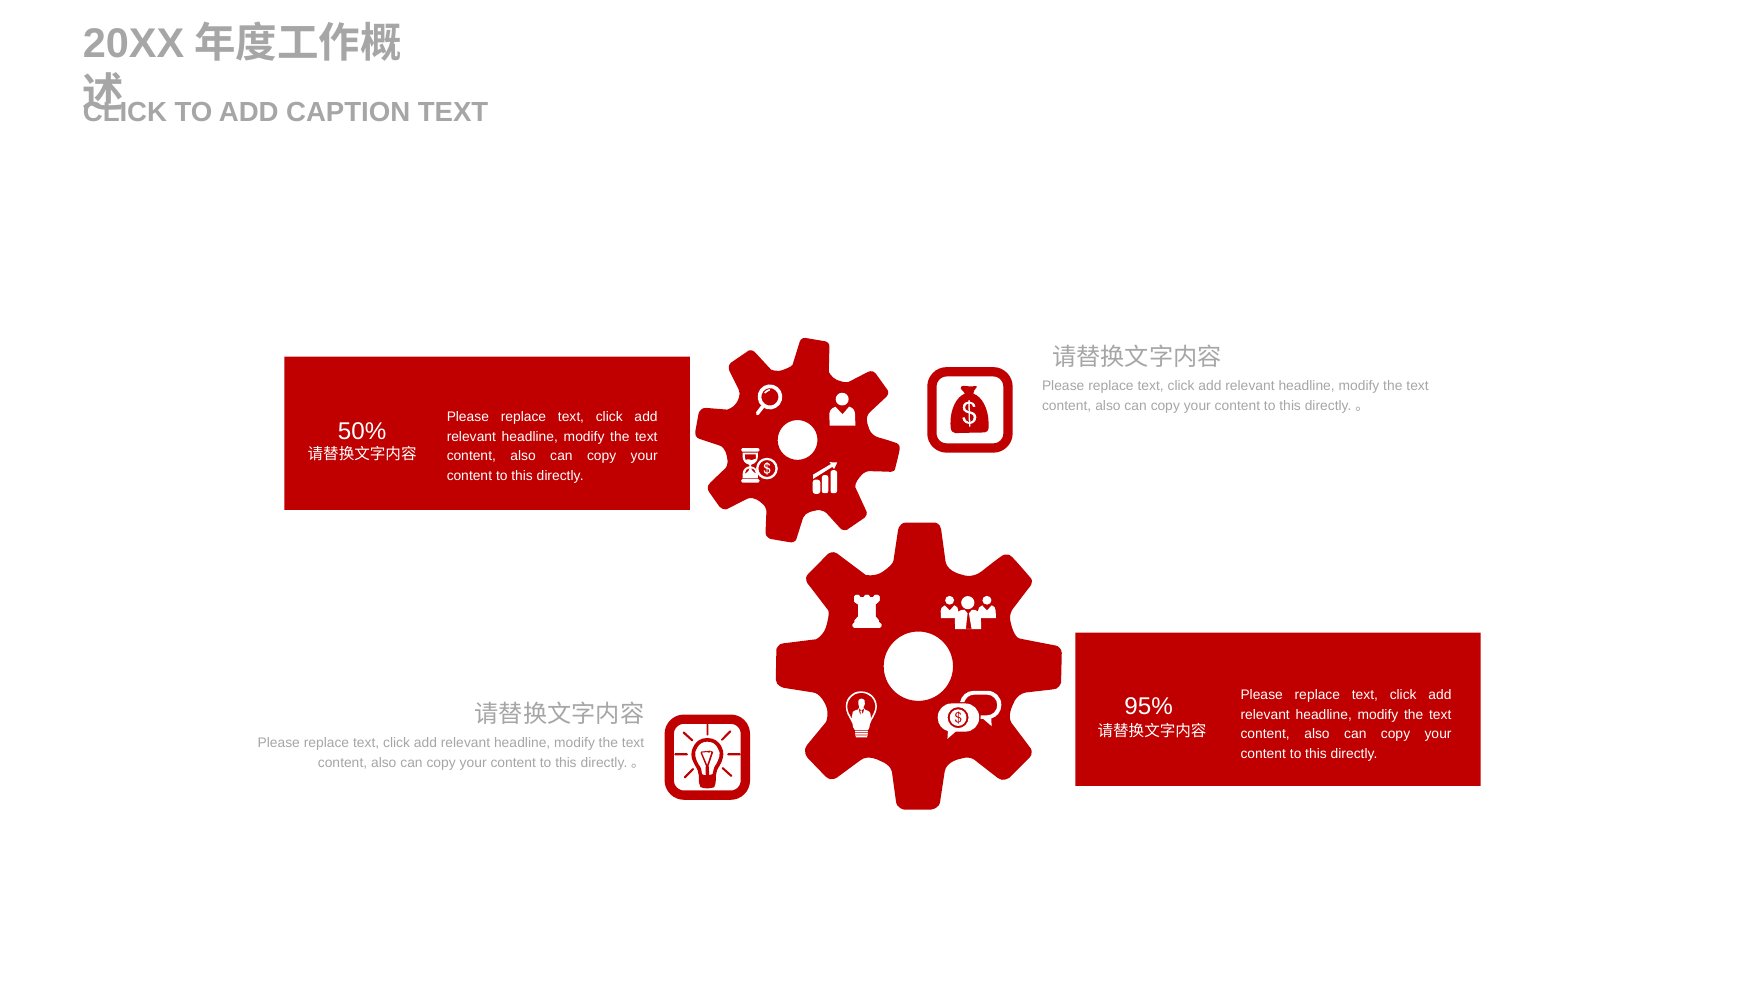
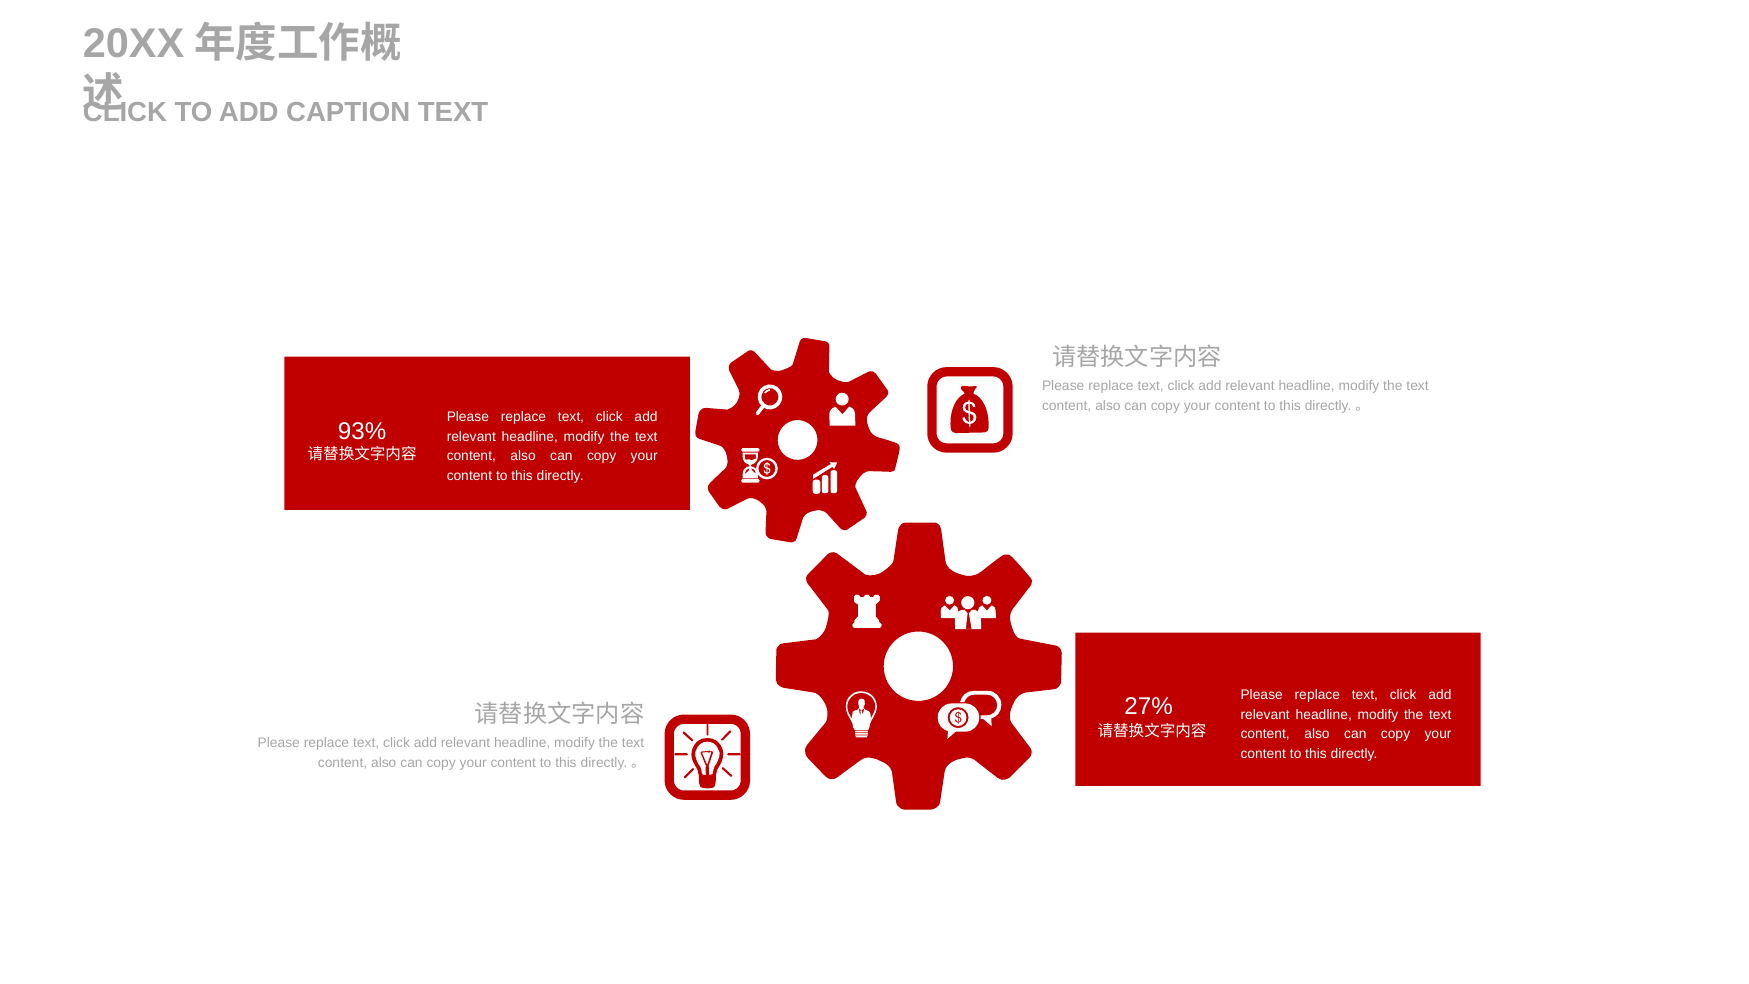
50%: 50% -> 93% (362, 431)
95%: 95% -> 27% (1149, 707)
